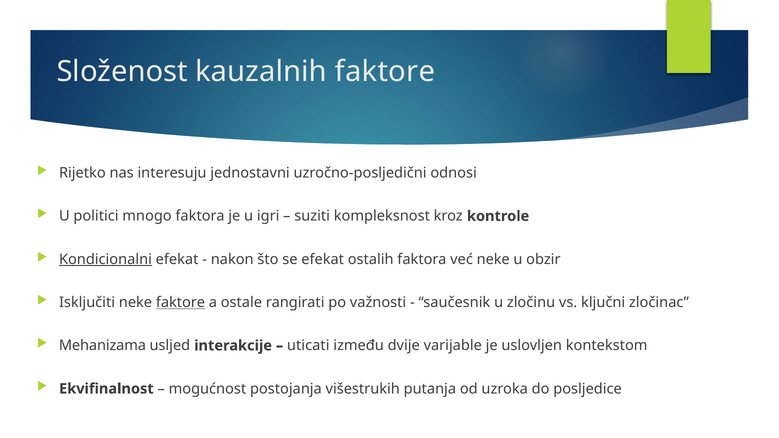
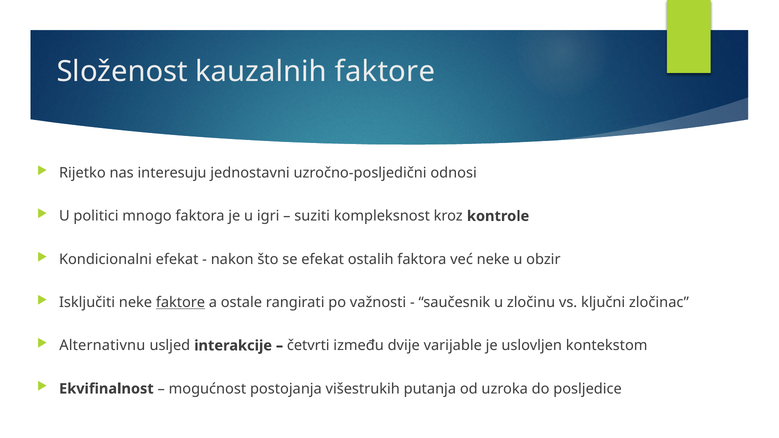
Kondicionalni underline: present -> none (105, 259)
Mehanizama: Mehanizama -> Alternativnu (102, 346)
uticati: uticati -> četvrti (308, 346)
